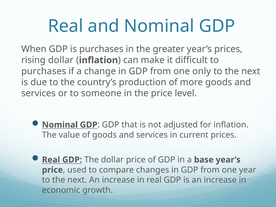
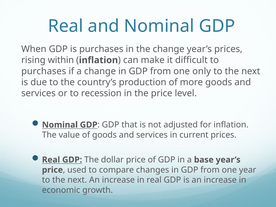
the greater: greater -> change (169, 49)
rising dollar: dollar -> within (61, 60)
someone: someone -> recession (101, 93)
